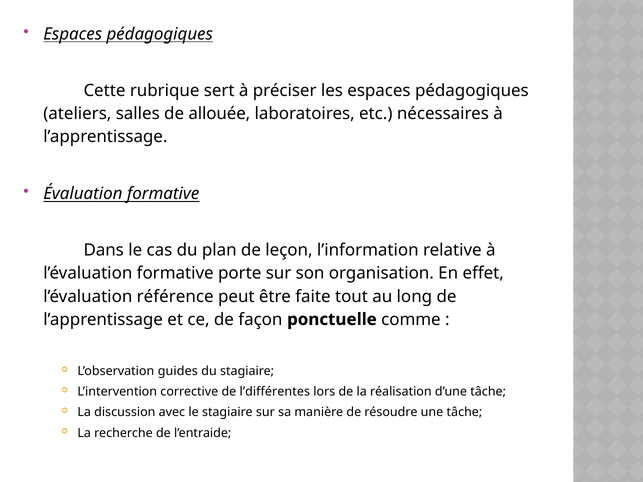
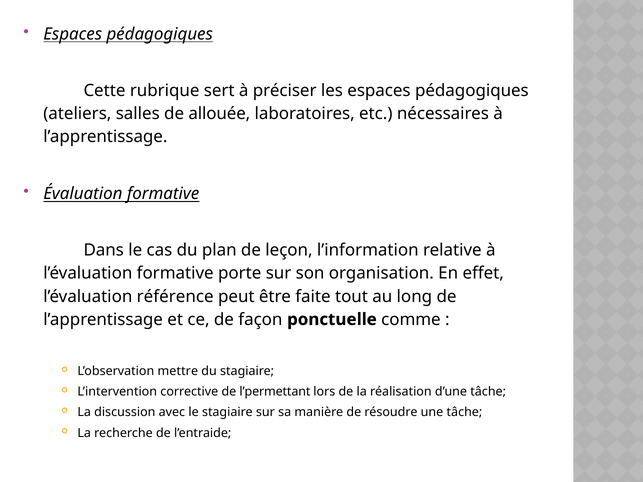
guides: guides -> mettre (178, 371)
l’différentes: l’différentes -> l’permettant (275, 392)
